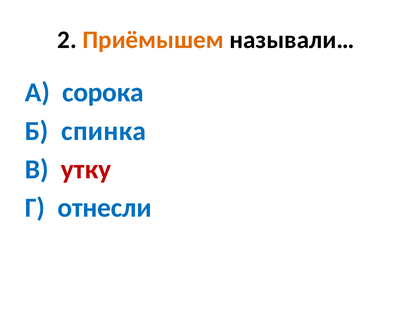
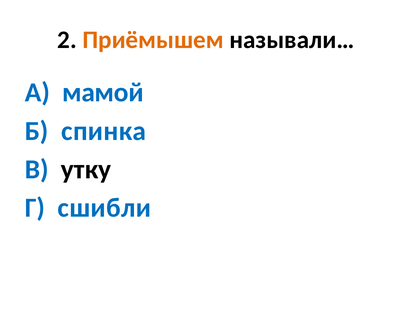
сорока: сорока -> мамой (103, 93)
утку colour: red -> black (86, 169)
отнесли: отнесли -> сшибли (104, 208)
